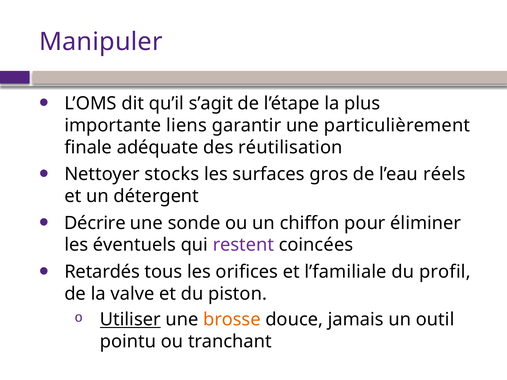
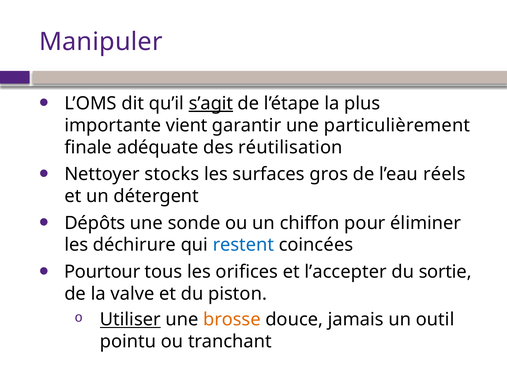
s’agit underline: none -> present (211, 104)
liens: liens -> vient (187, 125)
Décrire: Décrire -> Dépôts (95, 223)
éventuels: éventuels -> déchirure (134, 245)
restent colour: purple -> blue (243, 245)
Retardés: Retardés -> Pourtour (102, 272)
l’familiale: l’familiale -> l’accepter (346, 272)
profil: profil -> sortie (445, 272)
